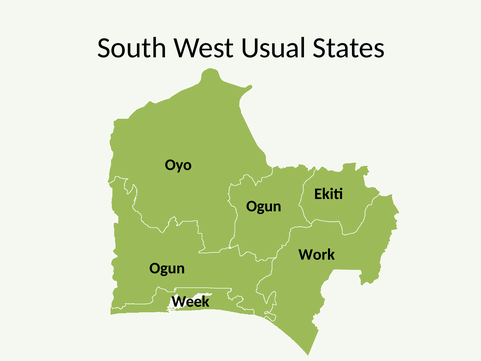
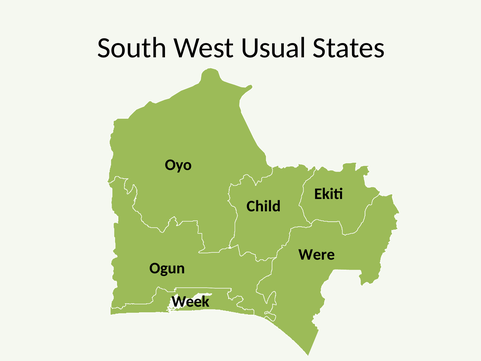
Ogun: Ogun -> Child (264, 206)
Work: Work -> Were (317, 254)
